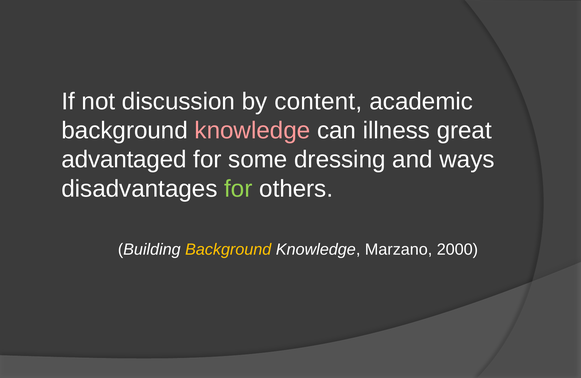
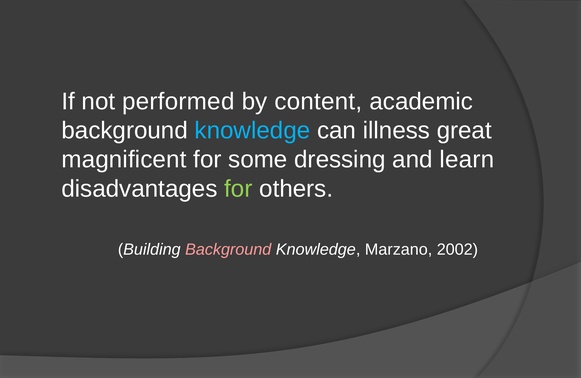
discussion: discussion -> performed (178, 101)
knowledge colour: pink -> light blue (252, 130)
advantaged: advantaged -> magnificent (124, 160)
ways: ways -> learn (467, 160)
Background colour: yellow -> pink (228, 249)
2000: 2000 -> 2002 (457, 249)
